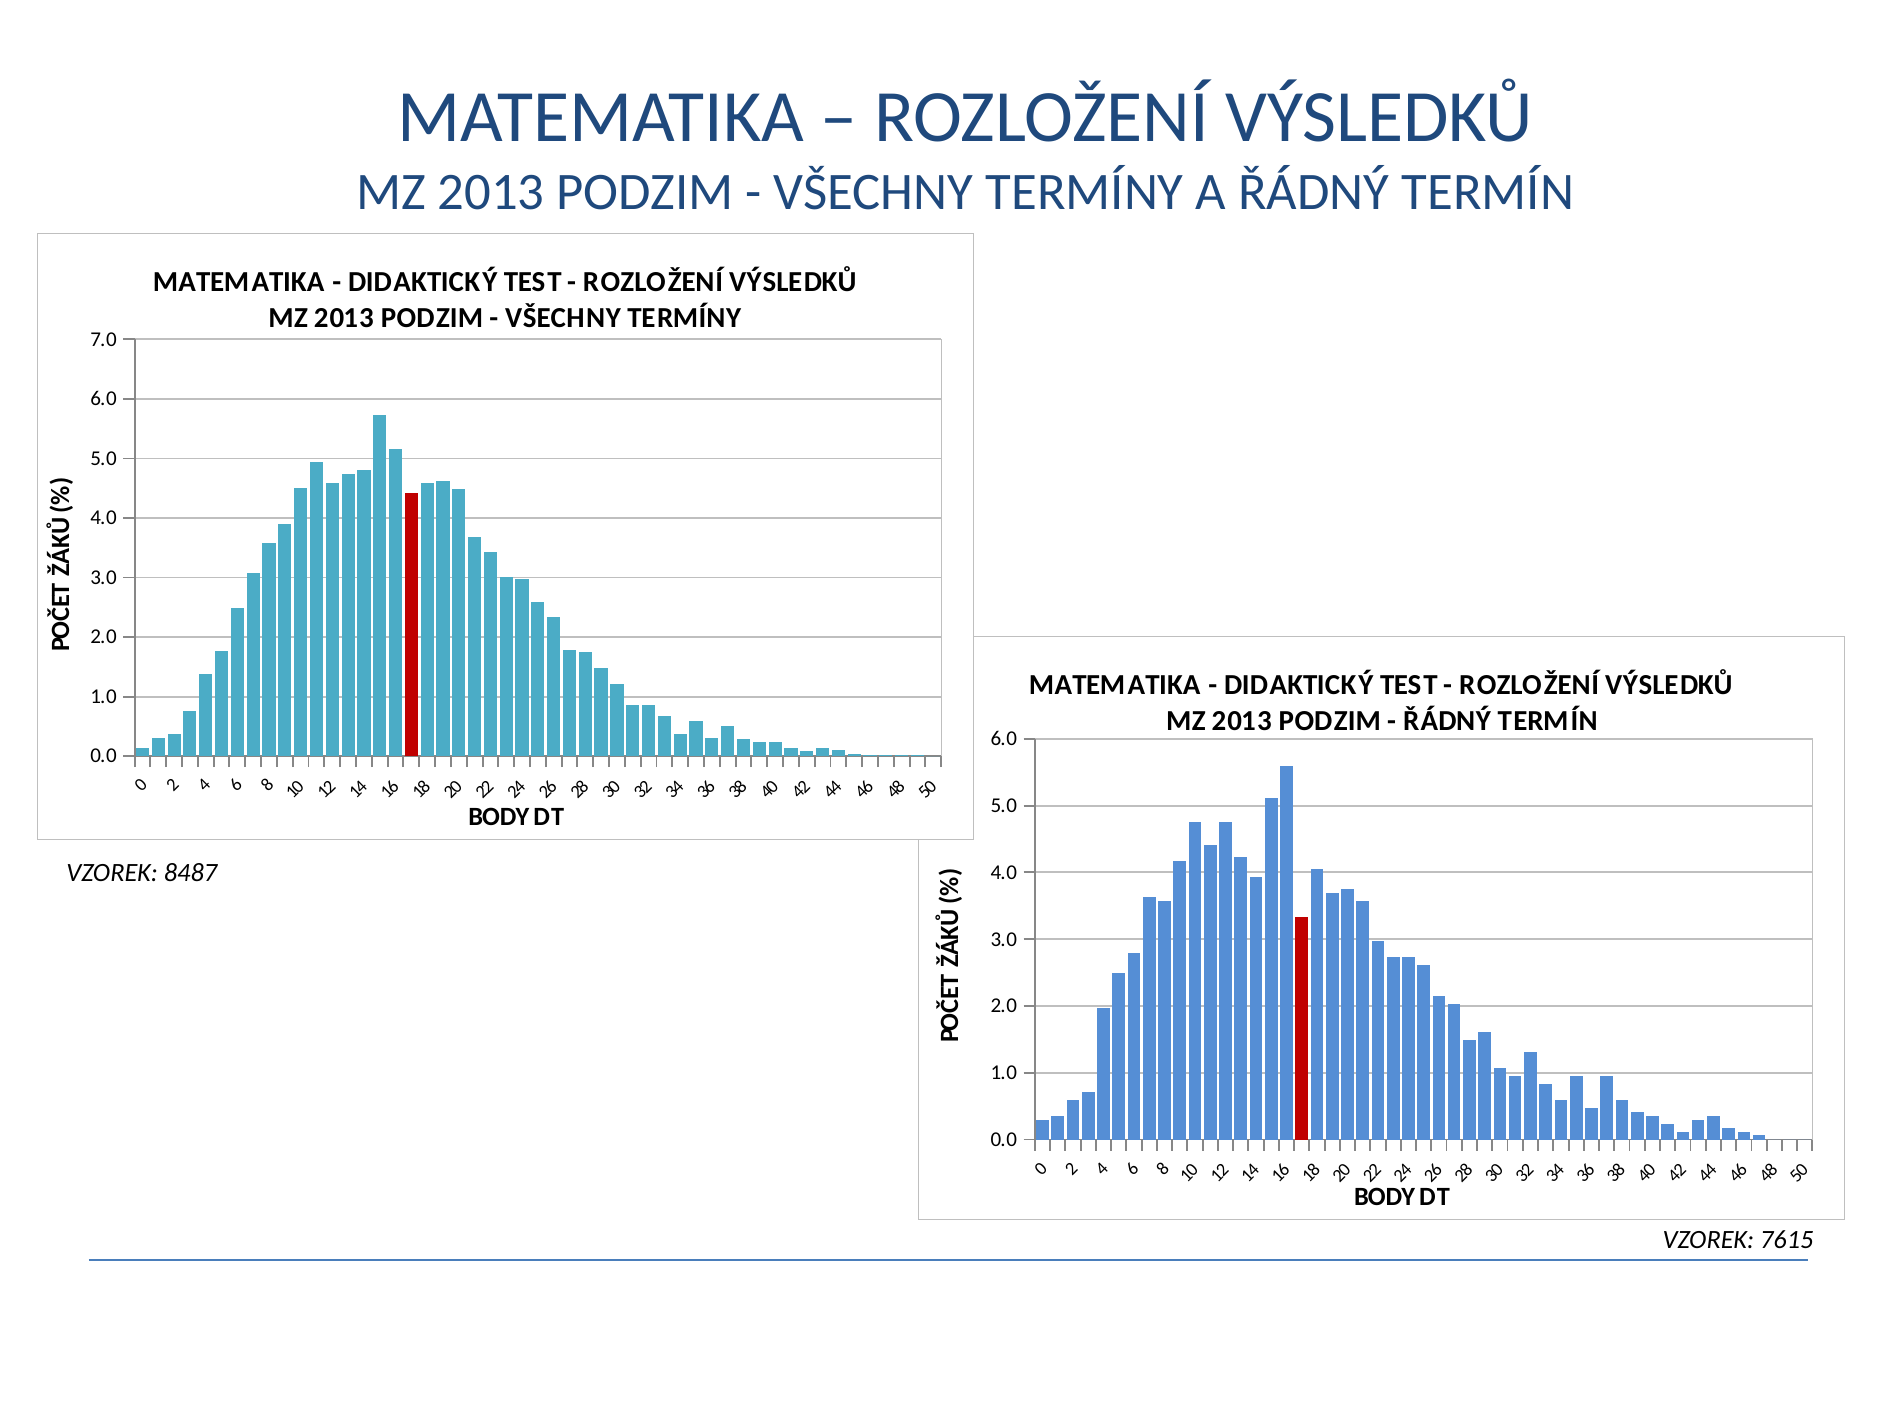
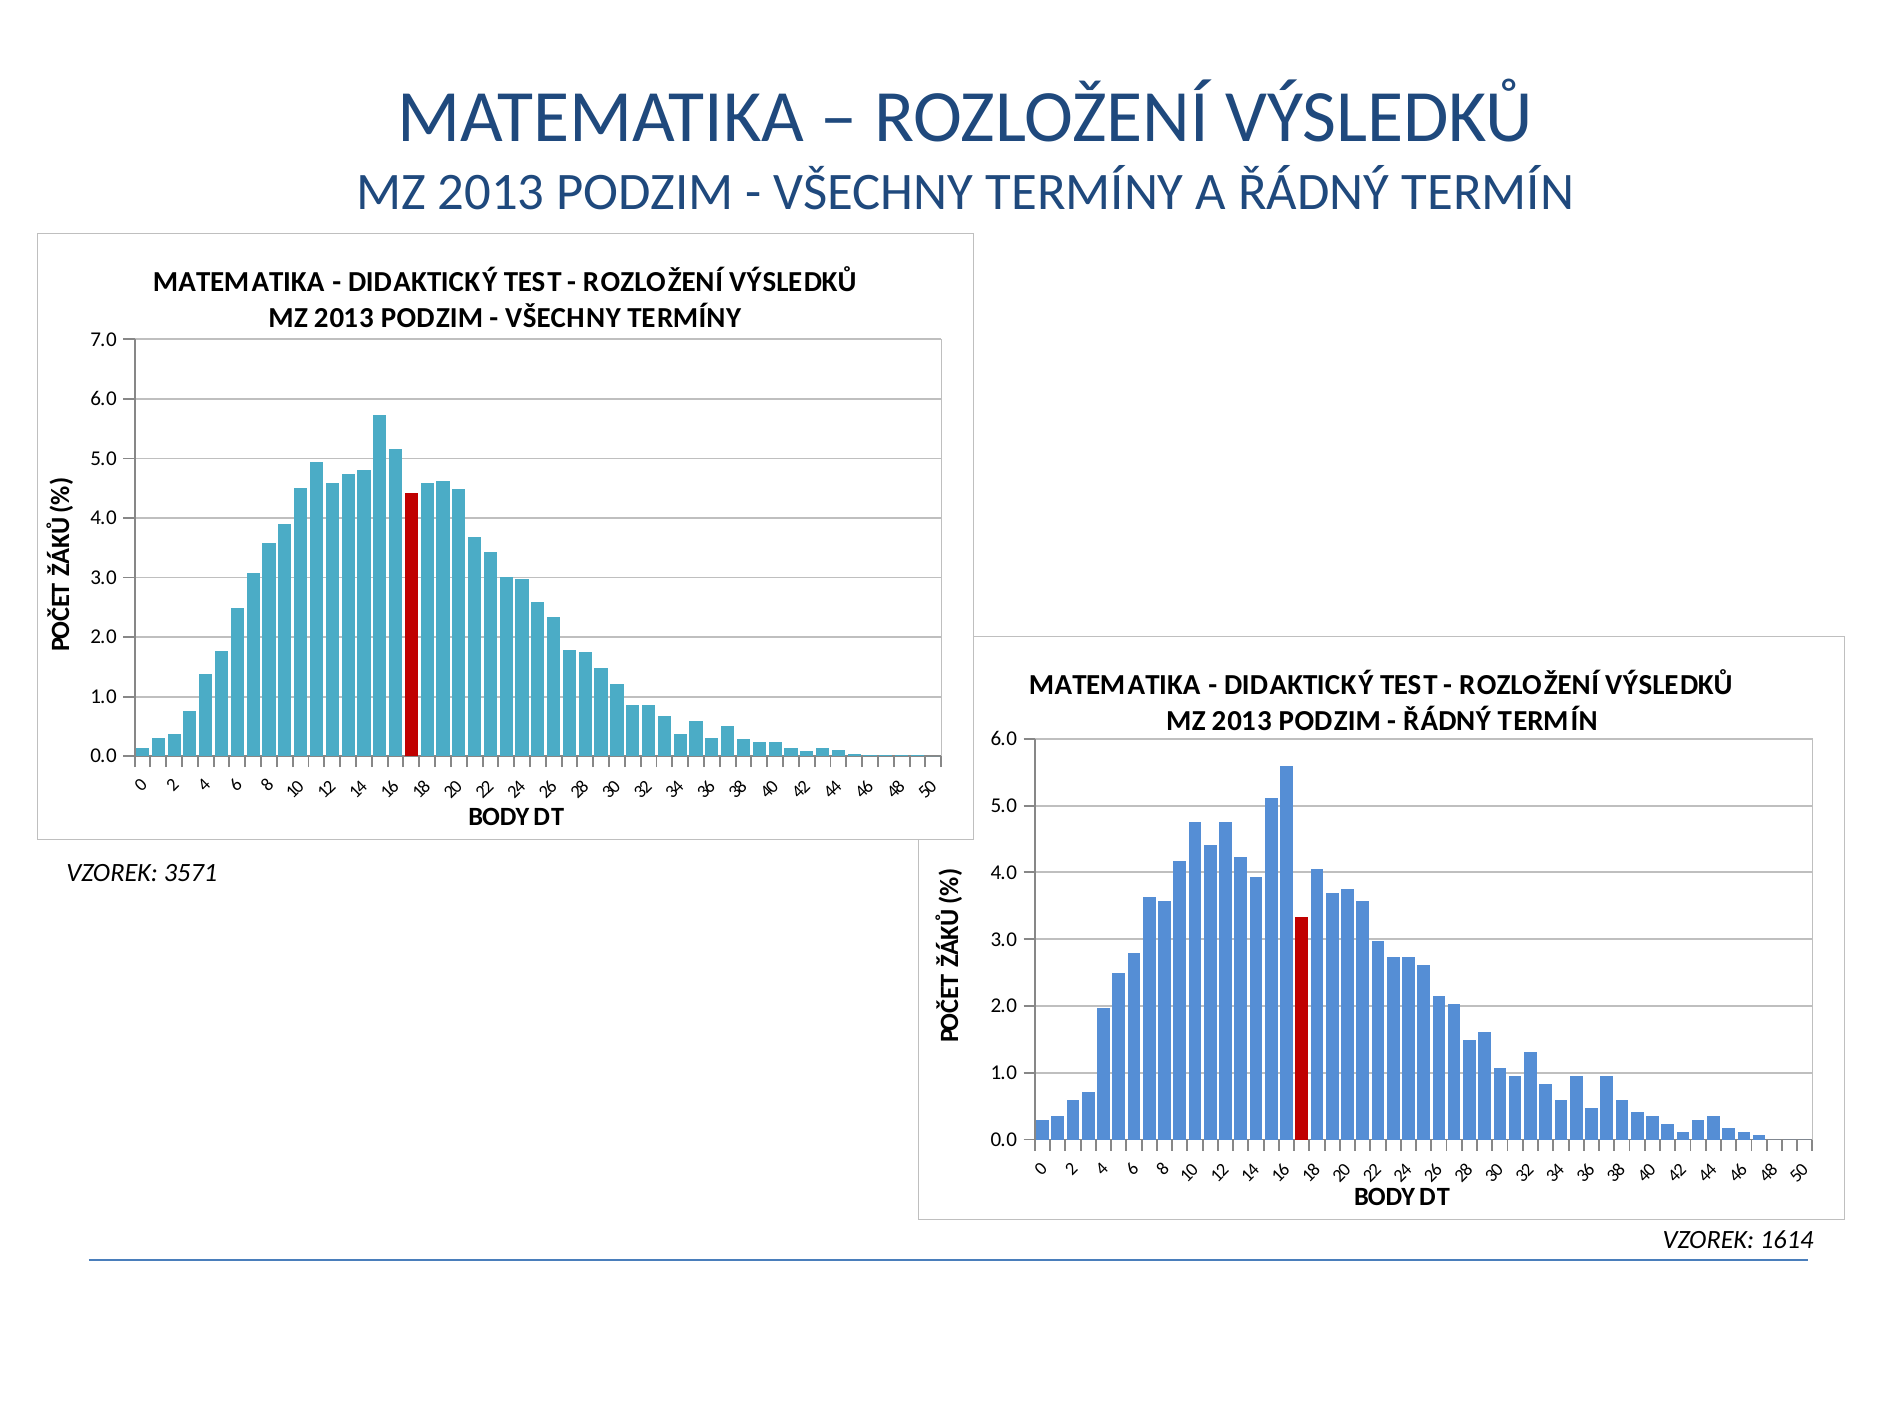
8487: 8487 -> 3571 (191, 873)
7615: 7615 -> 1614 (1787, 1240)
